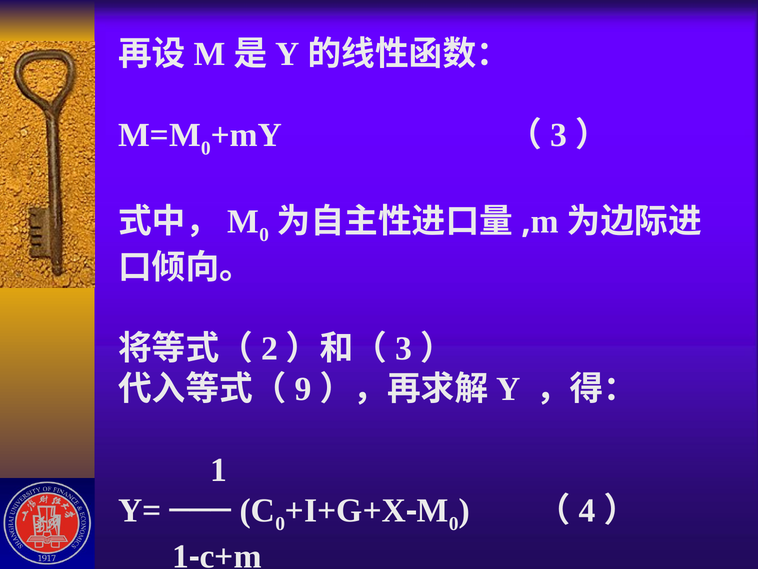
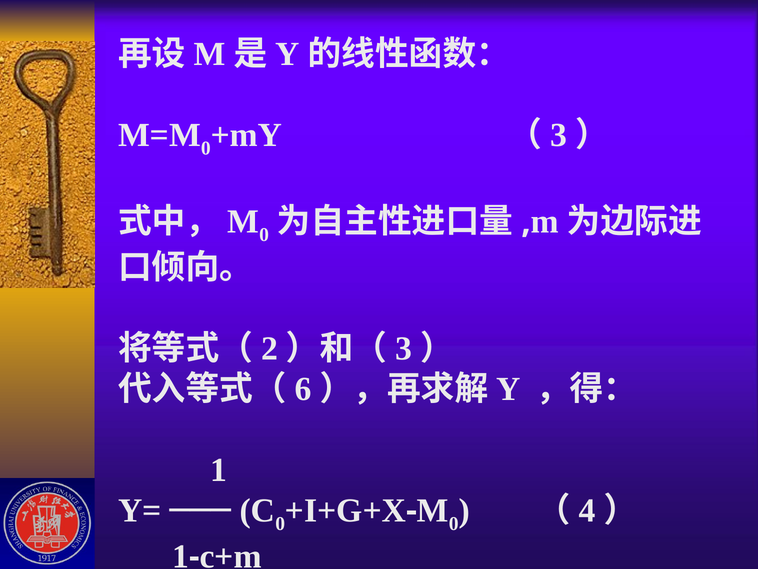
9: 9 -> 6 (303, 389)
